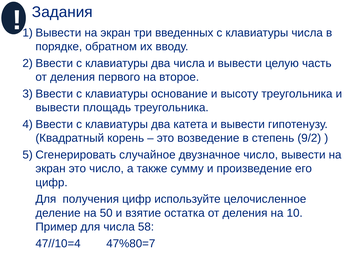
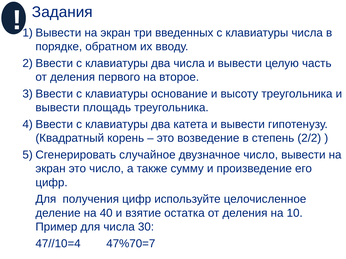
9/2: 9/2 -> 2/2 (309, 138)
50: 50 -> 40 (106, 213)
58: 58 -> 30 (146, 227)
47%80=7: 47%80=7 -> 47%70=7 (131, 244)
